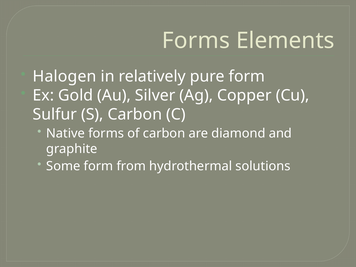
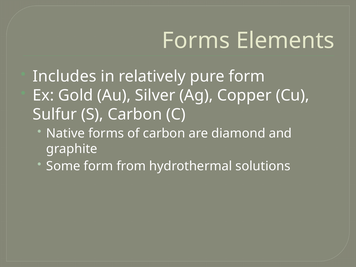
Halogen: Halogen -> Includes (65, 76)
